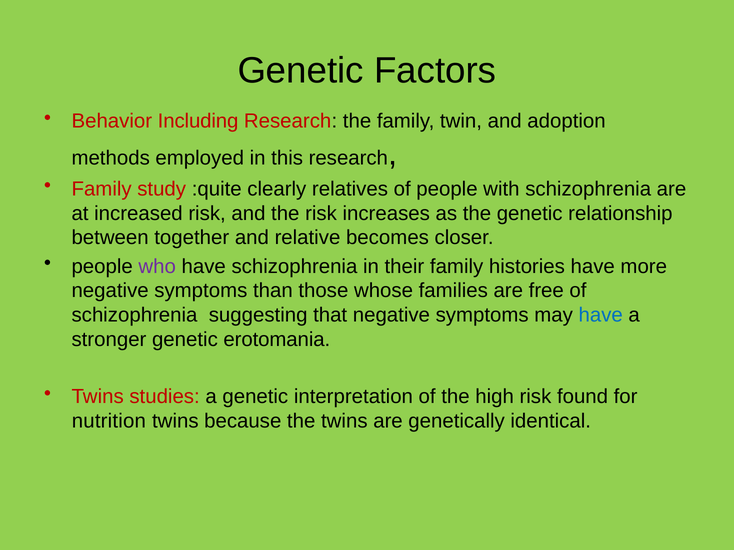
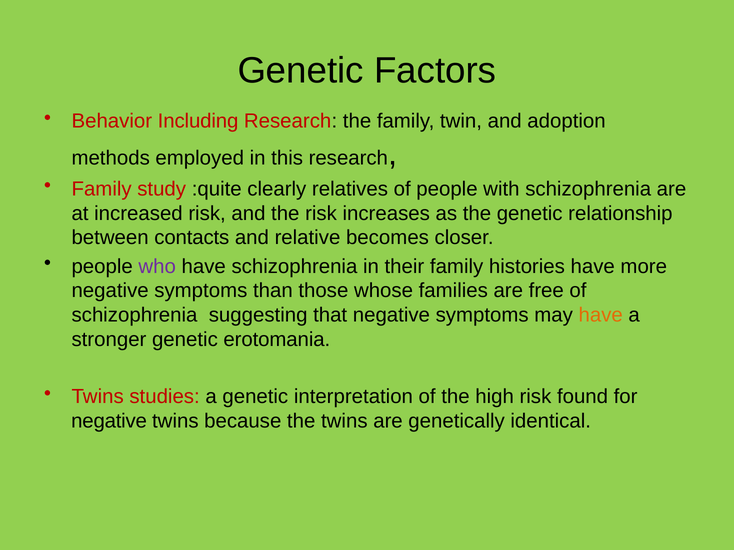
together: together -> contacts (192, 238)
have colour: blue -> orange (601, 315)
nutrition: nutrition -> negative (109, 422)
